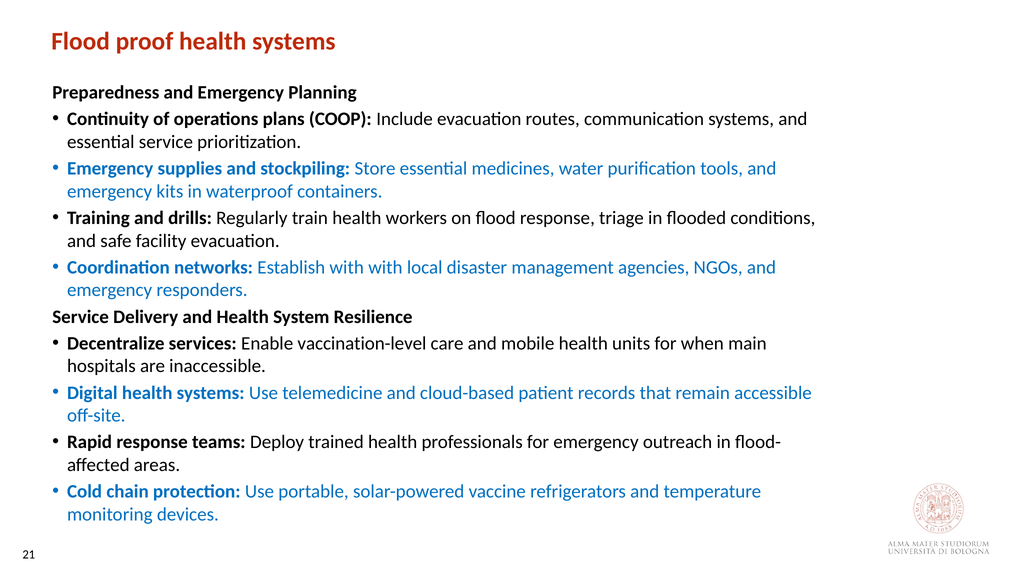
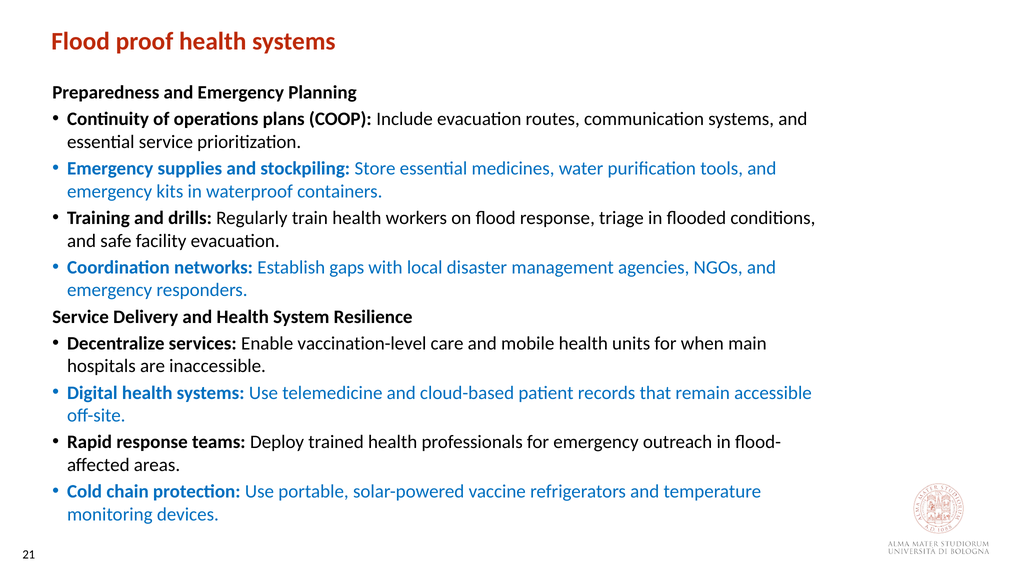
Establish with: with -> gaps (347, 268)
